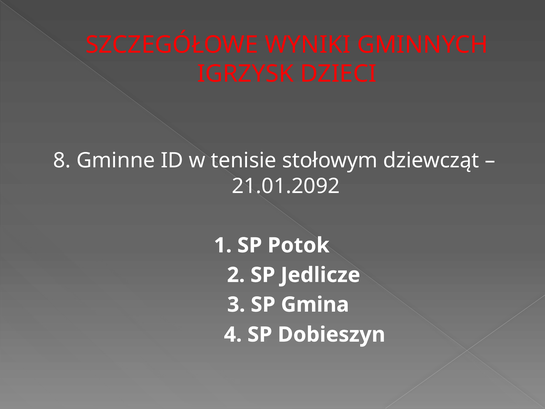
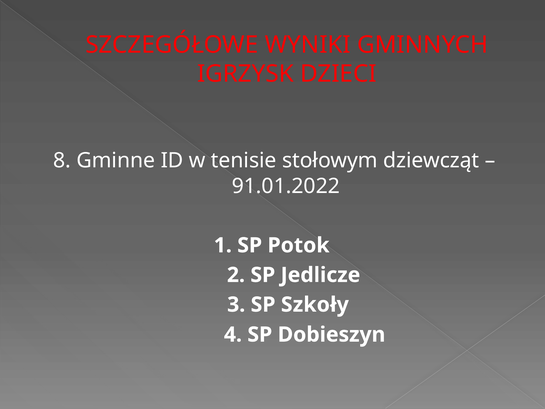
21.01.2092: 21.01.2092 -> 91.01.2022 (286, 186)
Gmina: Gmina -> Szkoły (315, 304)
